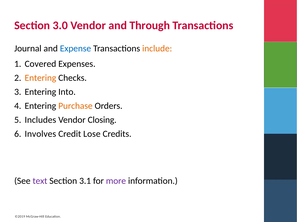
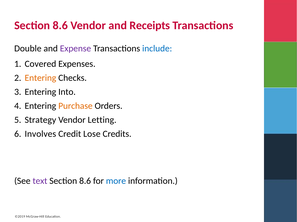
3.0: 3.0 -> 8.6 (60, 26)
Through: Through -> Receipts (150, 26)
Journal: Journal -> Double (28, 49)
Expense colour: blue -> purple (75, 49)
include colour: orange -> blue (157, 49)
Includes: Includes -> Strategy (40, 120)
Closing: Closing -> Letting (102, 120)
3.1: 3.1 -> 8.6 (85, 181)
more colour: purple -> blue (116, 181)
